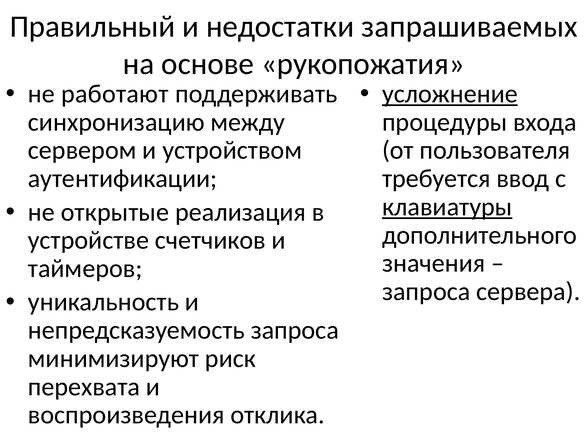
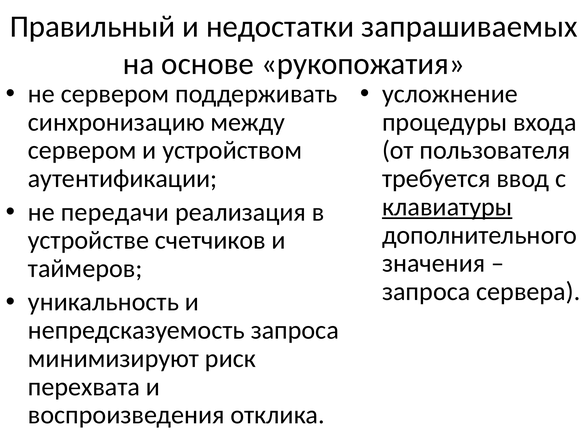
не работают: работают -> сервером (115, 94)
усложнение underline: present -> none (450, 94)
открытые: открытые -> передачи (115, 212)
